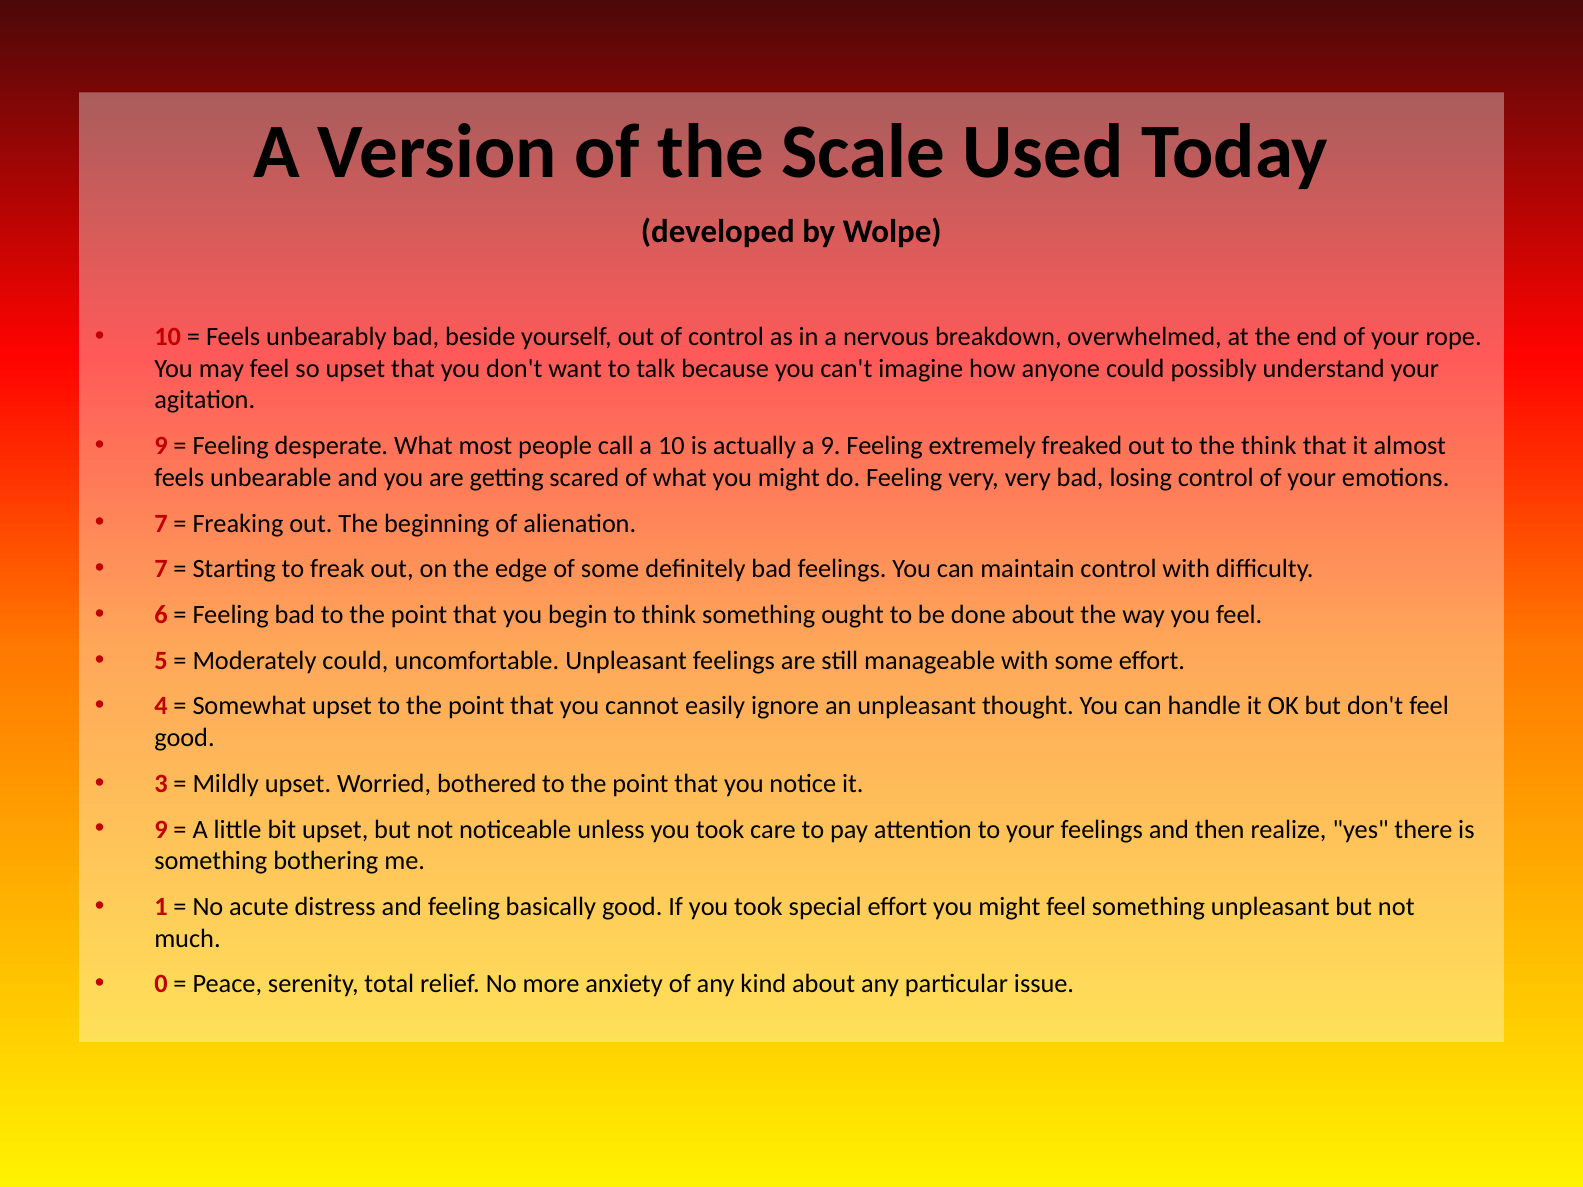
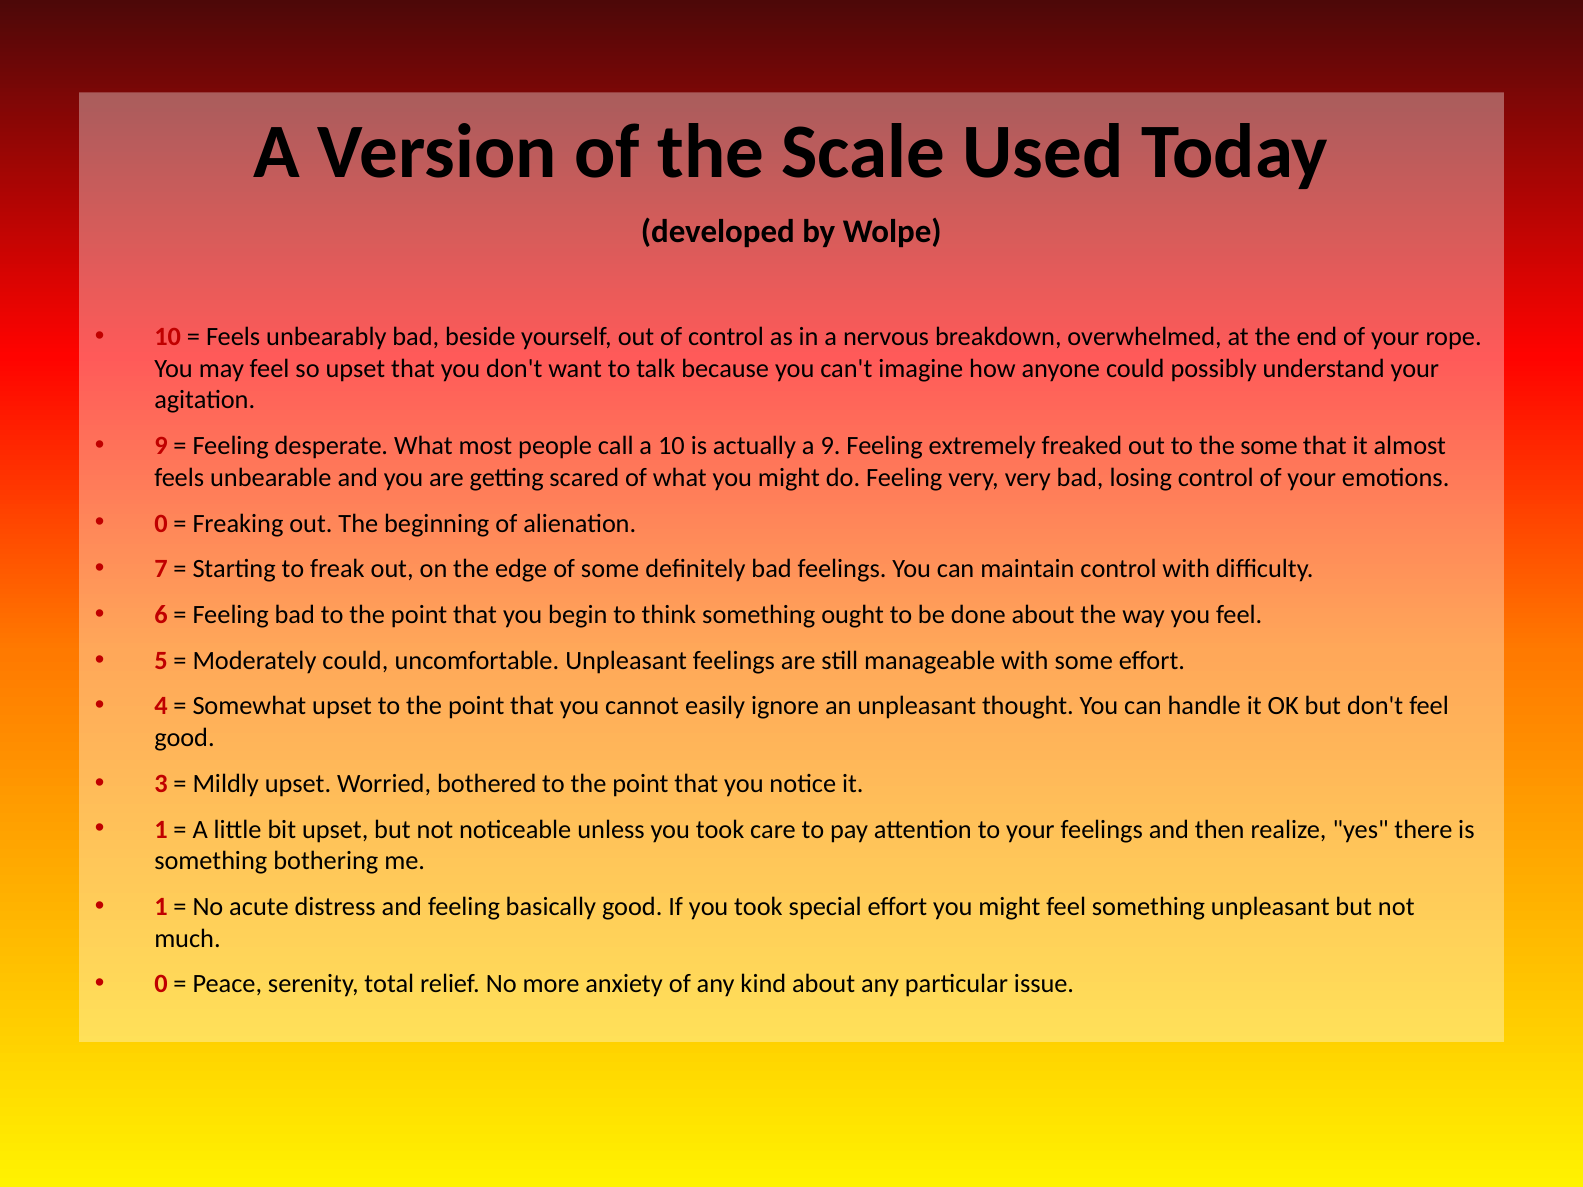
the think: think -> some (1269, 446)
7: 7 -> 0 (161, 523)
9: 9 -> 1 (161, 830)
